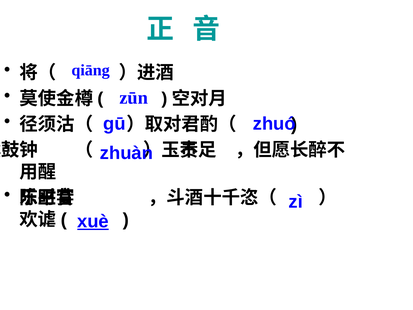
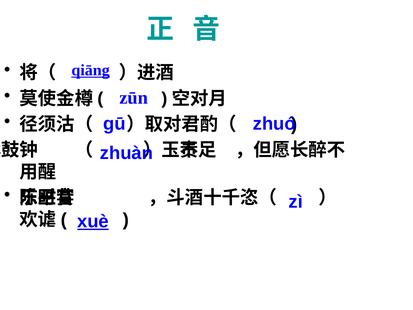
qiāng underline: none -> present (91, 70)
